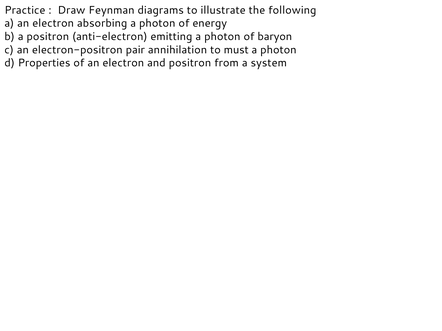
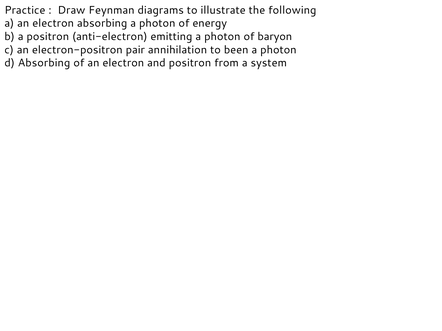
must: must -> been (236, 50)
d Properties: Properties -> Absorbing (44, 63)
